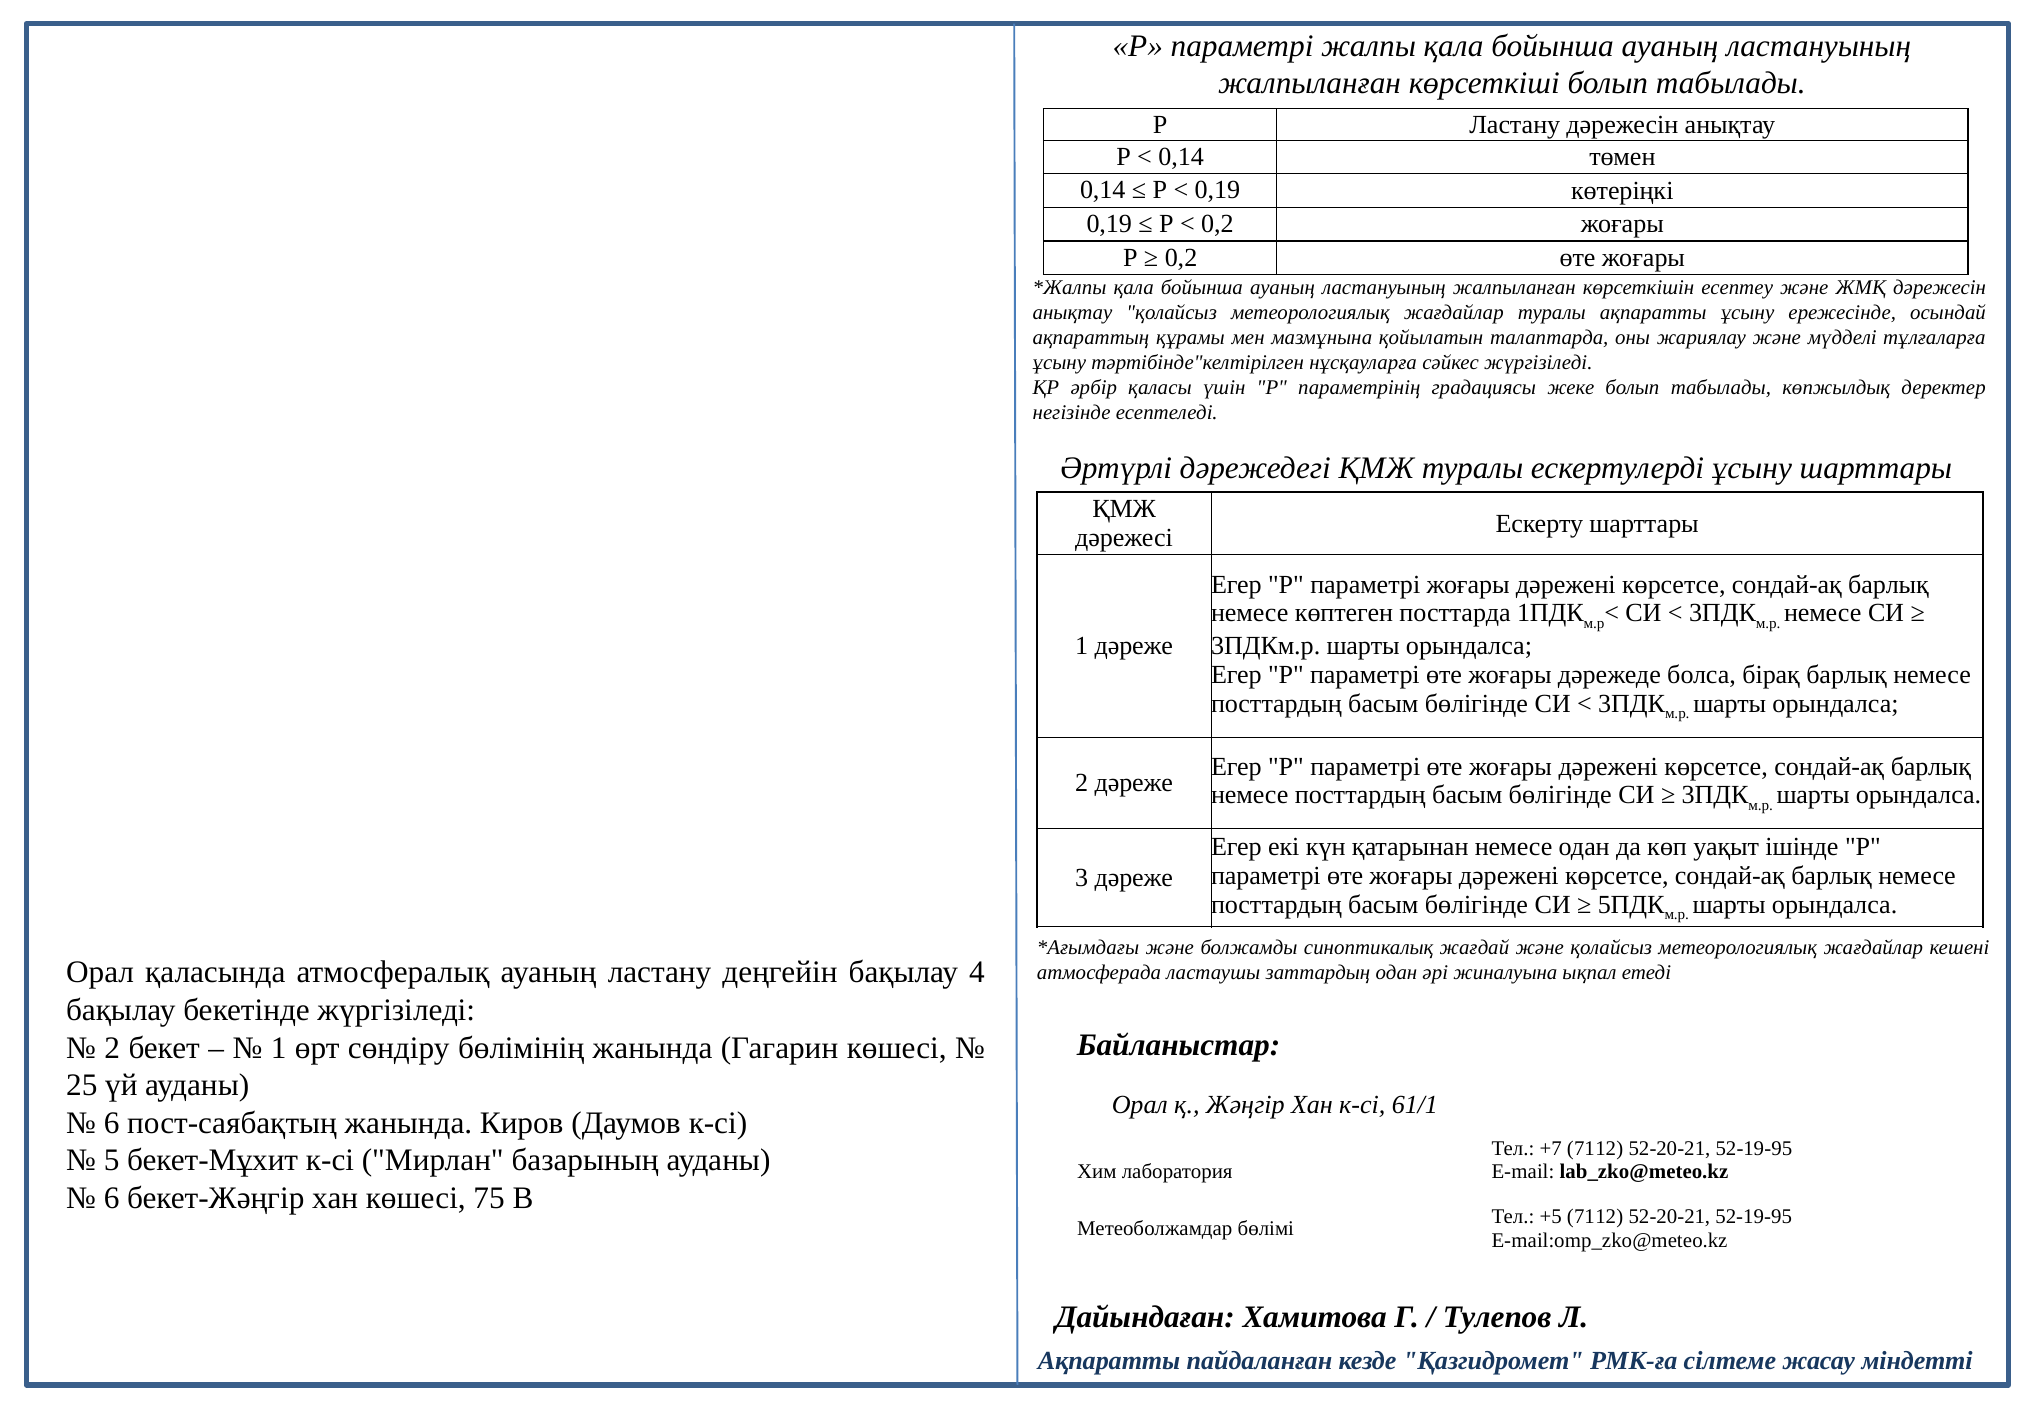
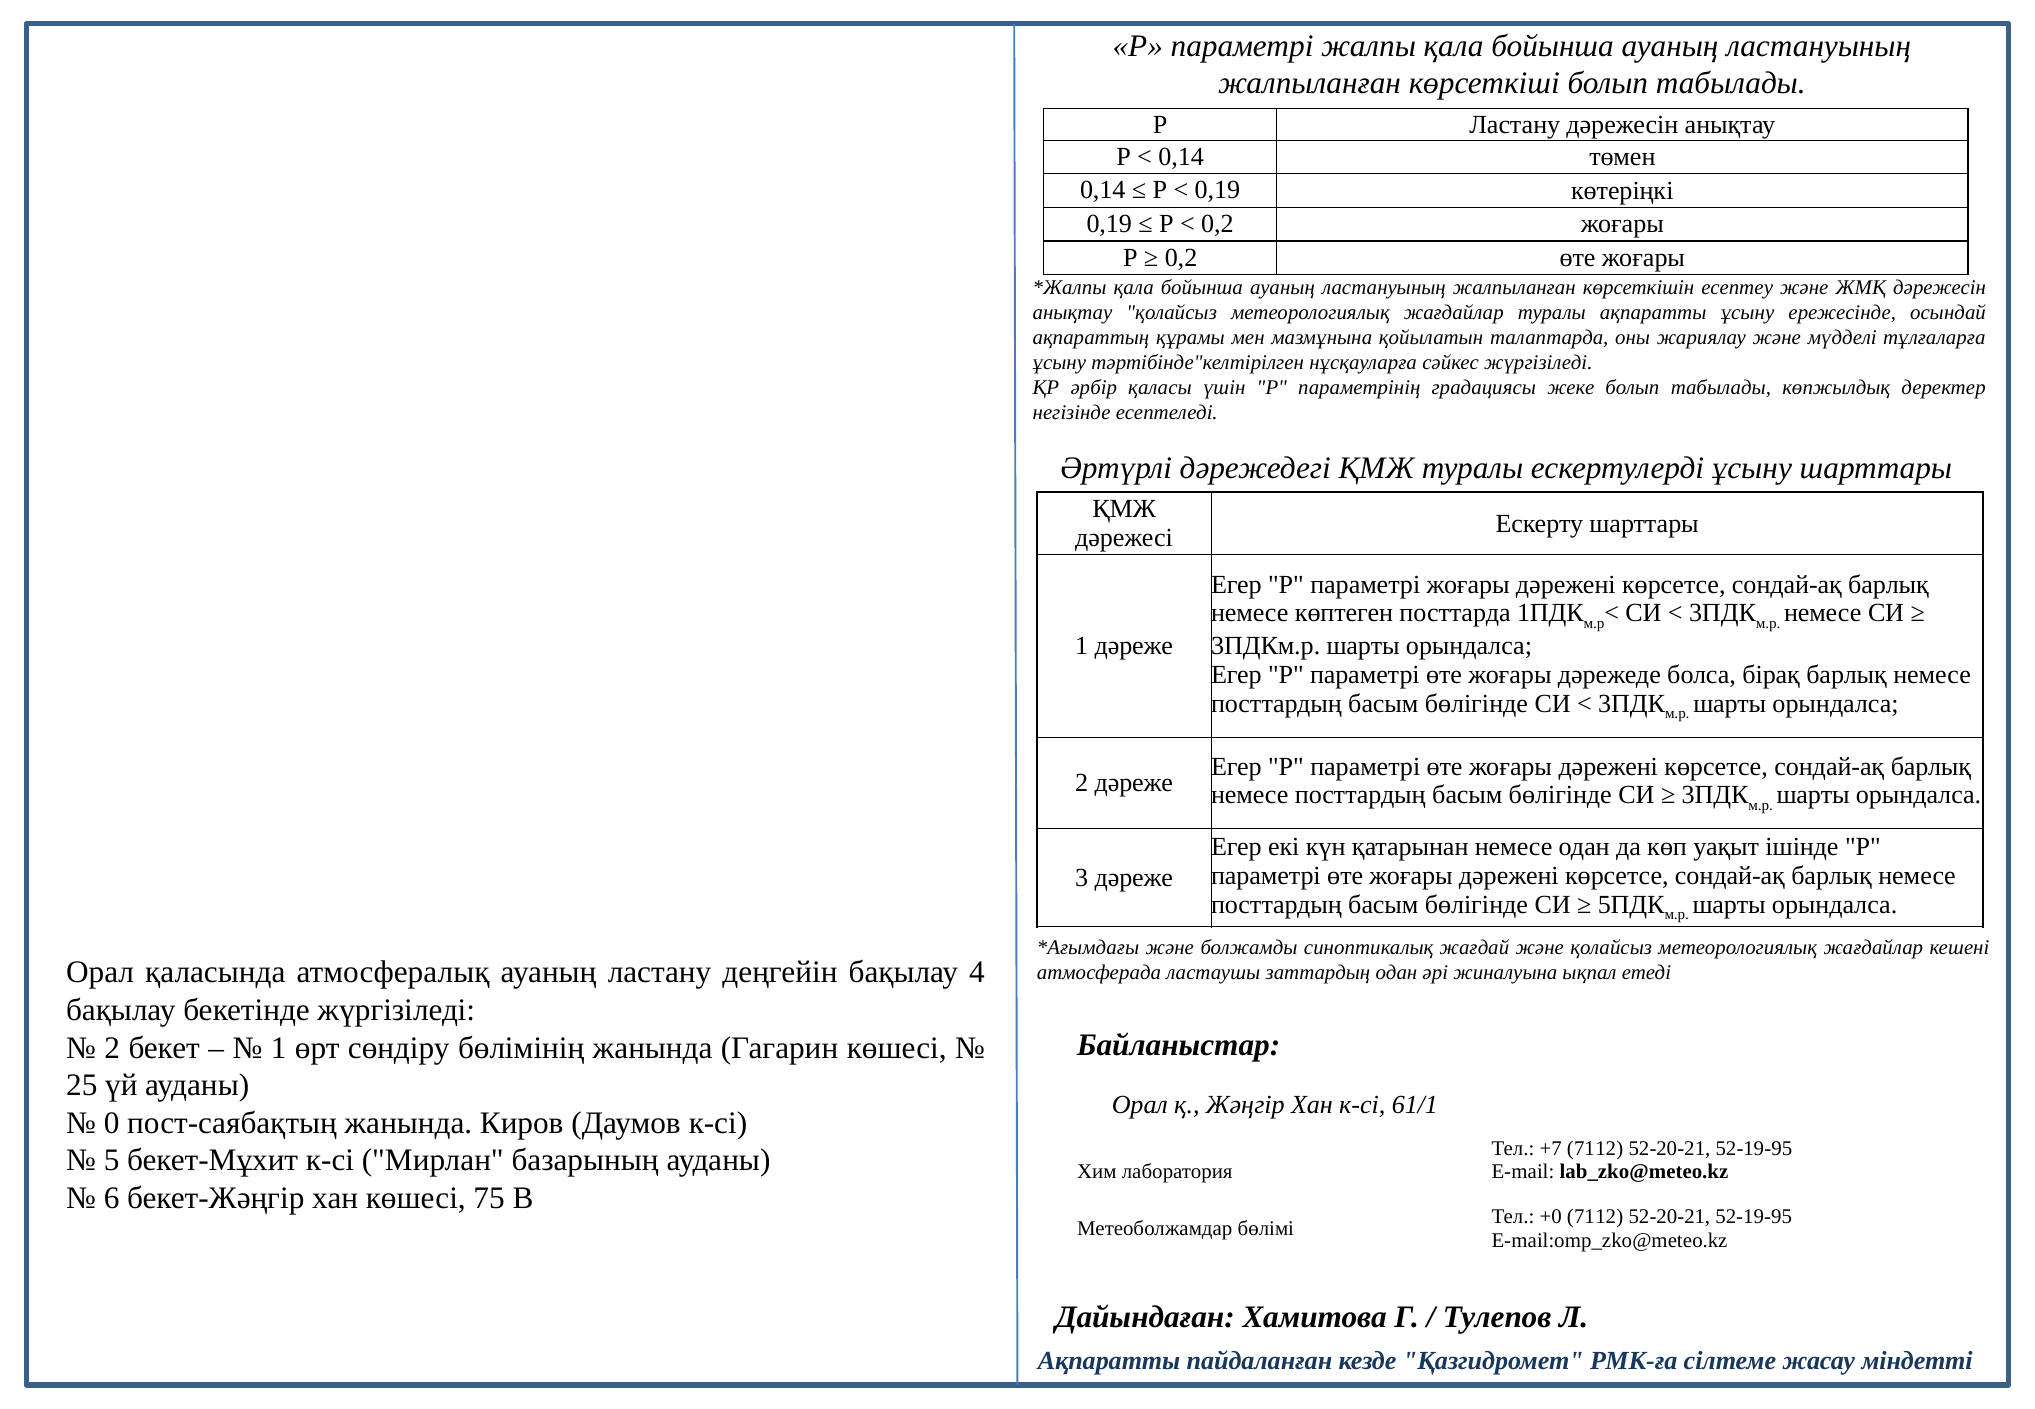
6: 6 -> 0 (112, 1123)
+5: +5 -> +0 (1551, 1217)
